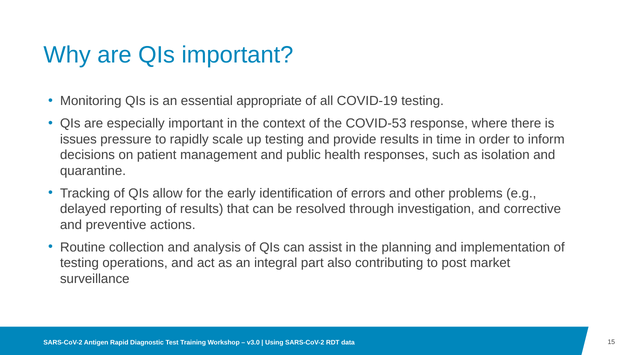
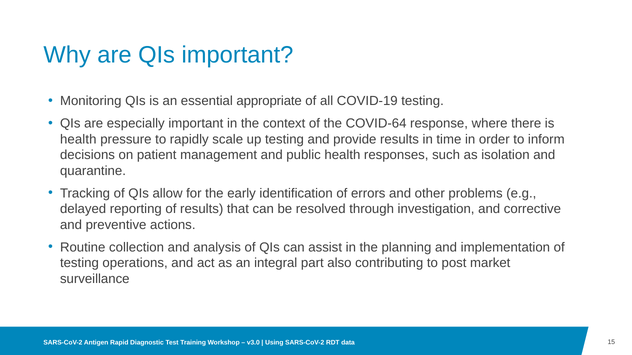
COVID-53: COVID-53 -> COVID-64 (376, 124)
issues: issues -> health (78, 139)
